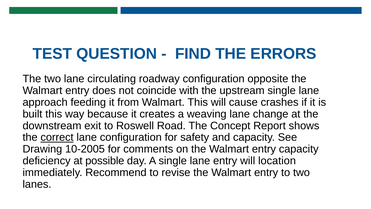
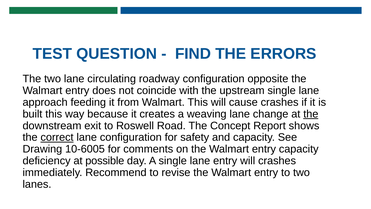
the underline: none -> present (311, 114)
10-2005: 10-2005 -> 10-6005 (85, 149)
will location: location -> crashes (277, 161)
